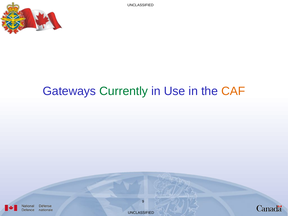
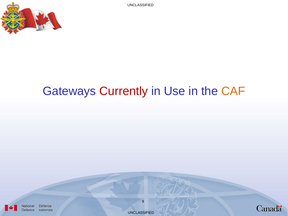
Currently colour: green -> red (124, 91)
